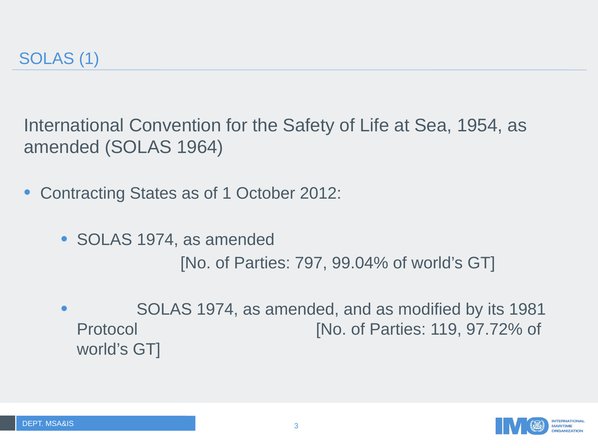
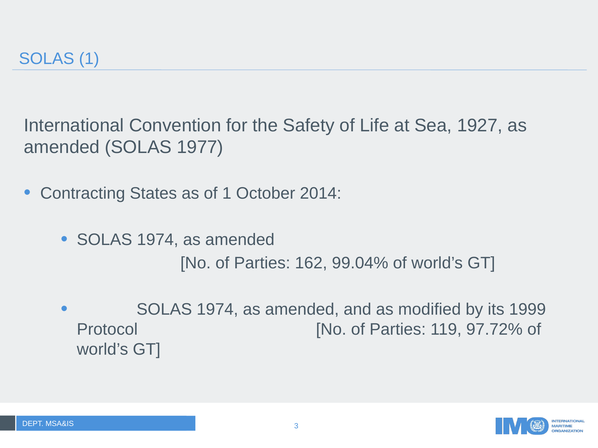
1954: 1954 -> 1927 (480, 126)
1964: 1964 -> 1977 (200, 147)
2012: 2012 -> 2014 (321, 193)
797: 797 -> 162 (311, 263)
1981: 1981 -> 1999 (528, 310)
